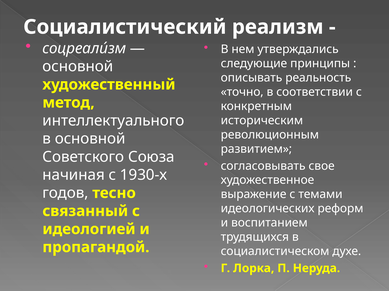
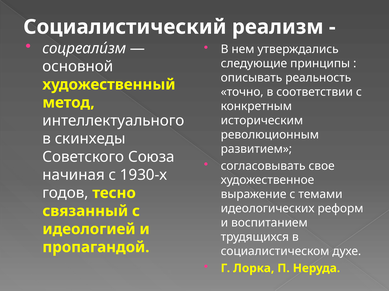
в основной: основной -> скинхеды (90, 139)
